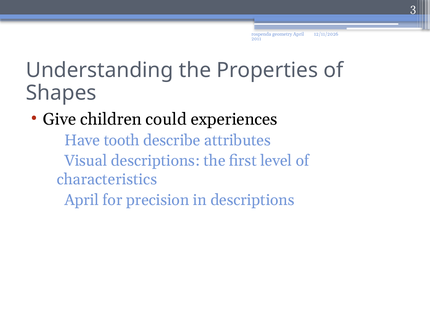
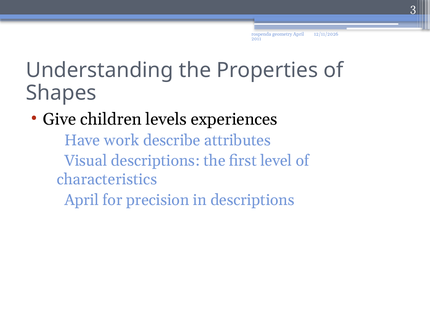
could: could -> levels (166, 119)
tooth: tooth -> work (122, 140)
